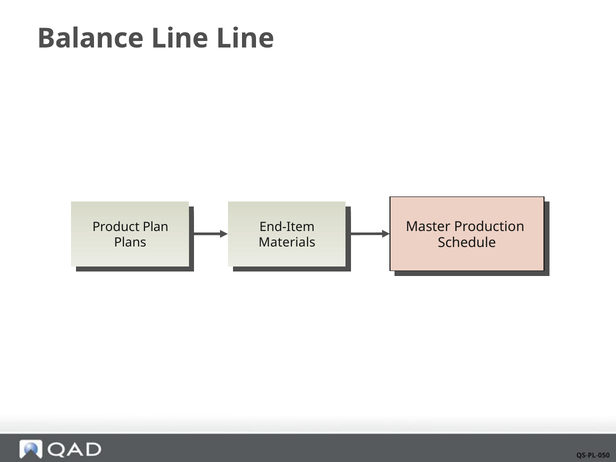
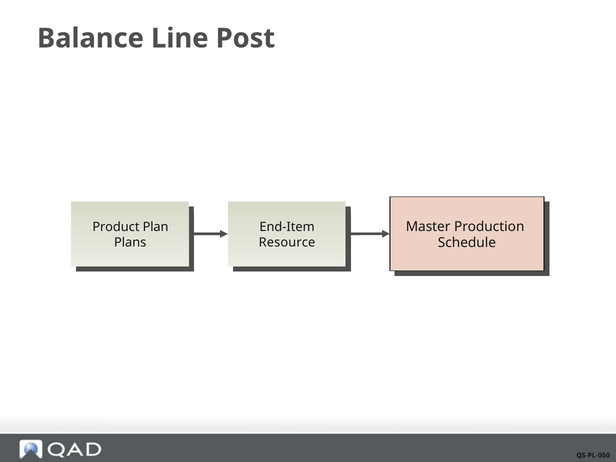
Line Line: Line -> Post (245, 38)
Materials: Materials -> Resource (287, 243)
